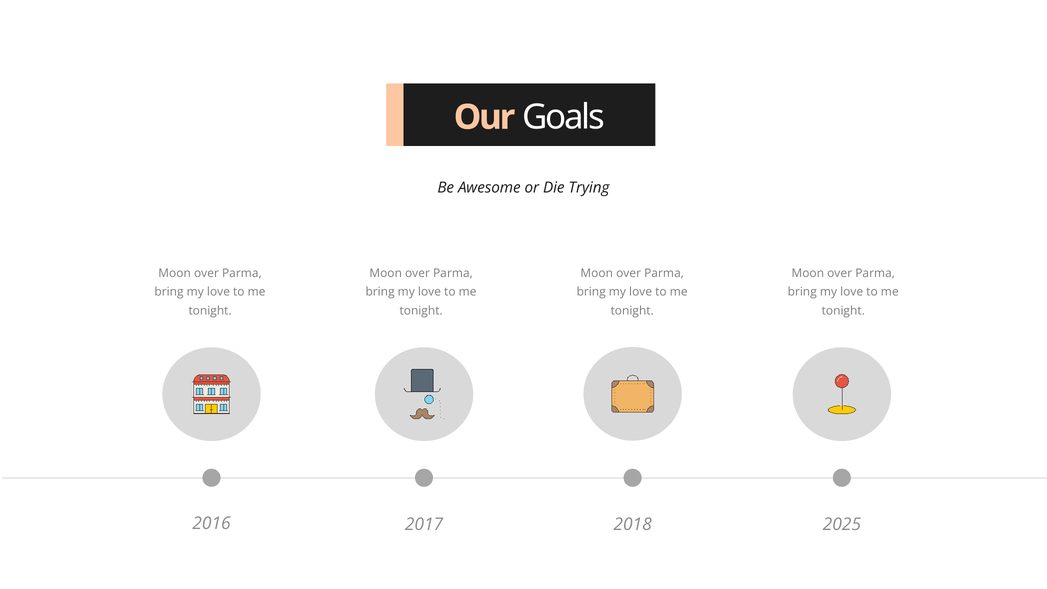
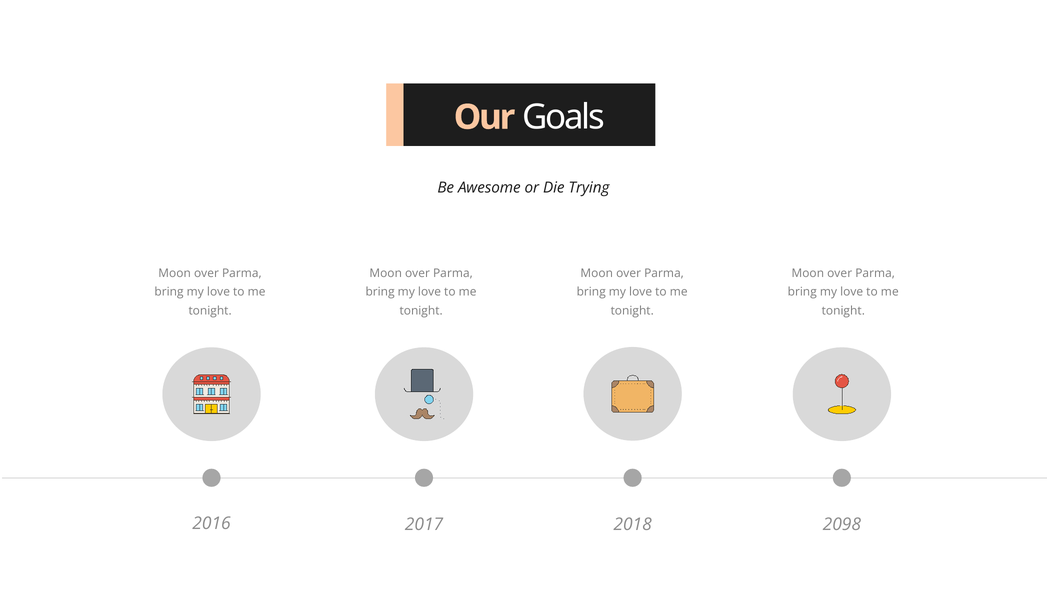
2025: 2025 -> 2098 (842, 525)
